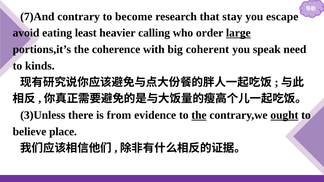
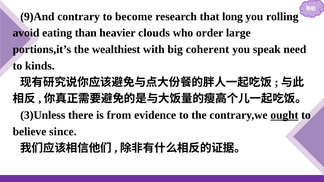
7)And: 7)And -> 9)And (37, 17)
stay: stay -> long (232, 17)
escape: escape -> rolling (282, 17)
least: least -> than (86, 33)
calling: calling -> clouds (154, 33)
large underline: present -> none (238, 33)
coherence: coherence -> wealthiest (116, 49)
the underline: present -> none (199, 115)
place: place -> since (63, 132)
